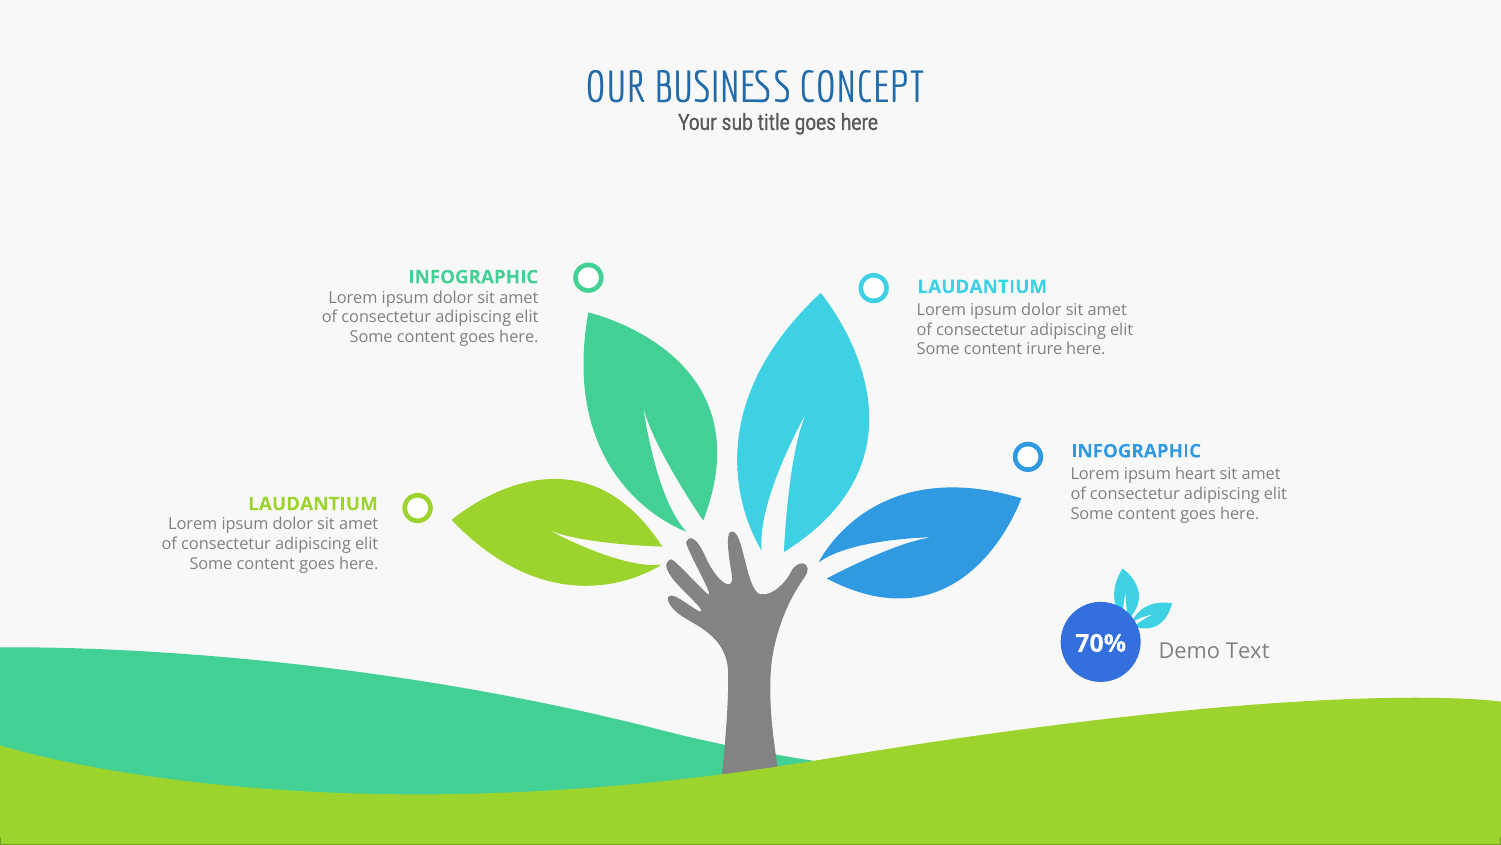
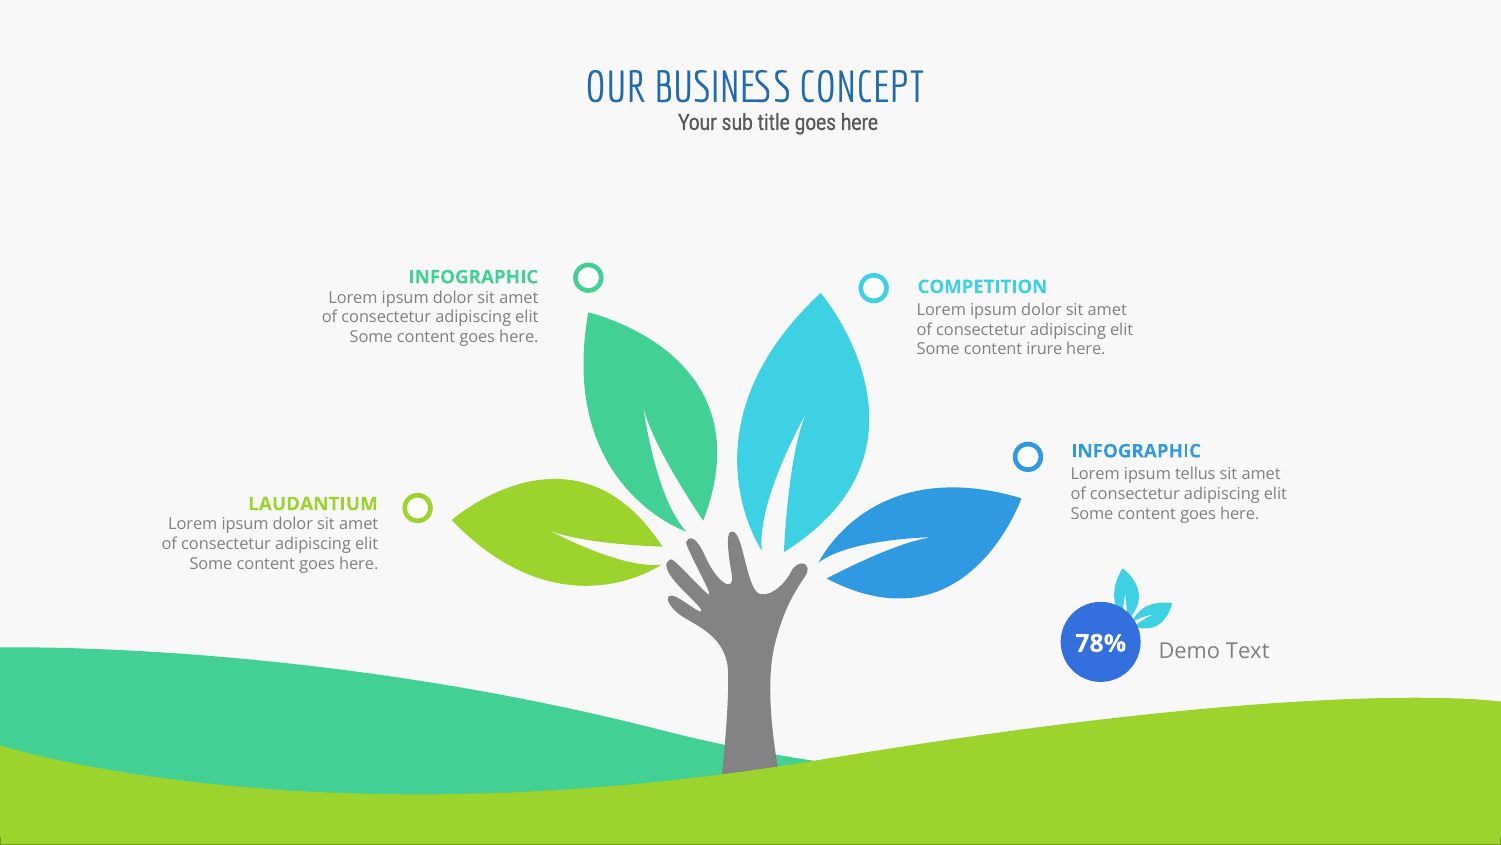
LAUDANTIUM: LAUDANTIUM -> COMPETITION (982, 287)
heart: heart -> tellus (1195, 474)
70%: 70% -> 78% (1101, 643)
